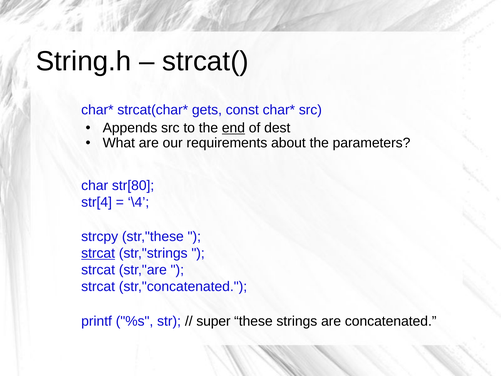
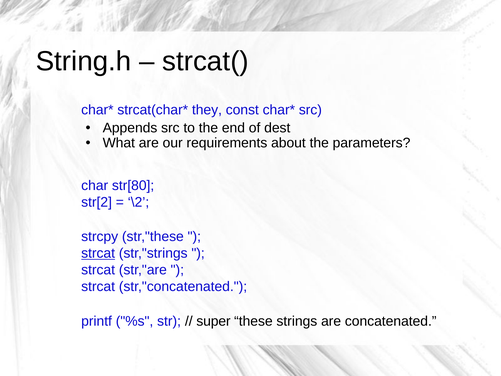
gets: gets -> they (207, 110)
end underline: present -> none (233, 128)
str[4: str[4 -> str[2 (97, 202)
\4: \4 -> \2 (138, 202)
